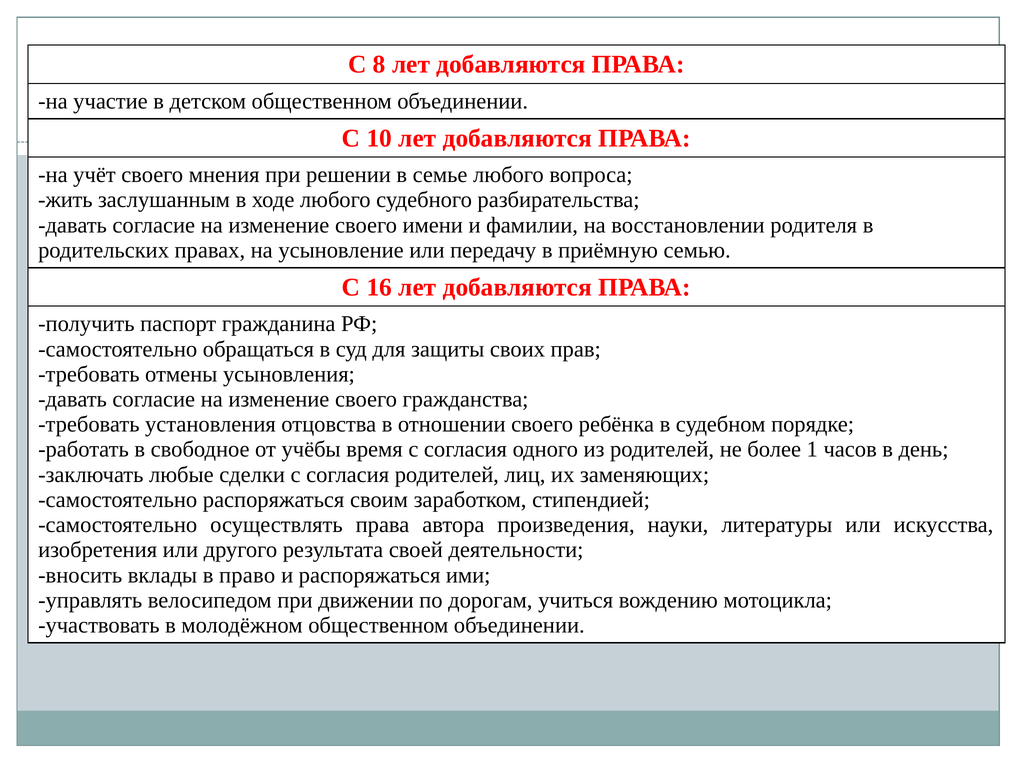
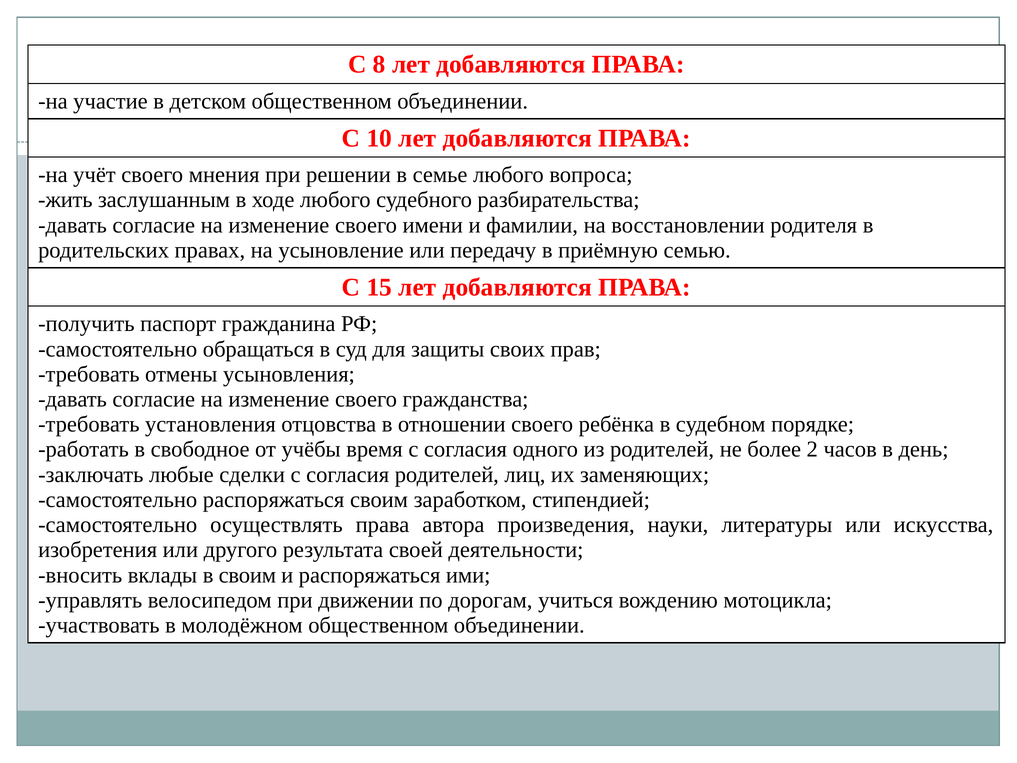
16: 16 -> 15 (379, 287)
1: 1 -> 2 (812, 449)
в право: право -> своим (247, 575)
